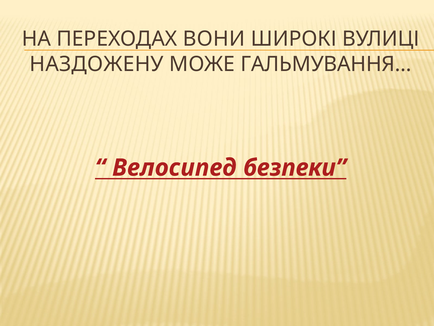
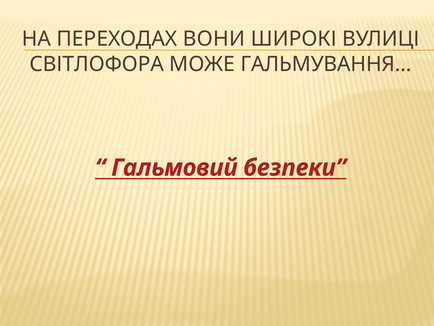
НАЗДОЖЕНУ: НАЗДОЖЕНУ -> СВІТЛОФОРА (97, 64)
Велосипед: Велосипед -> Гальмовий (174, 167)
